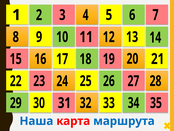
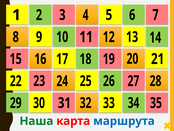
Наша colour: blue -> green (36, 121)
